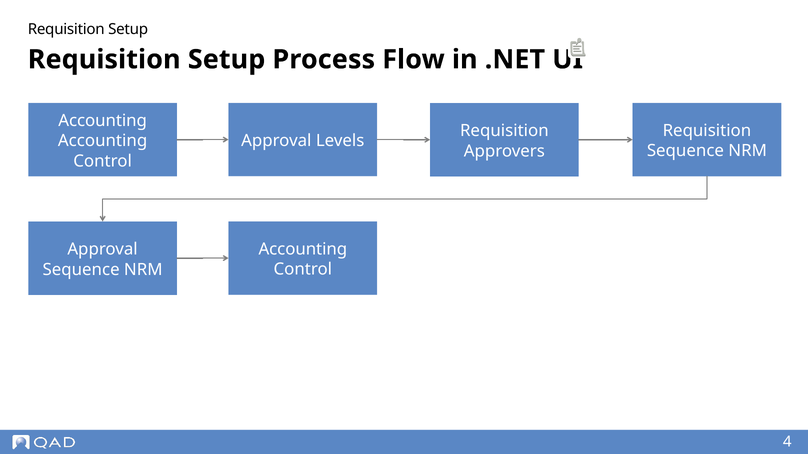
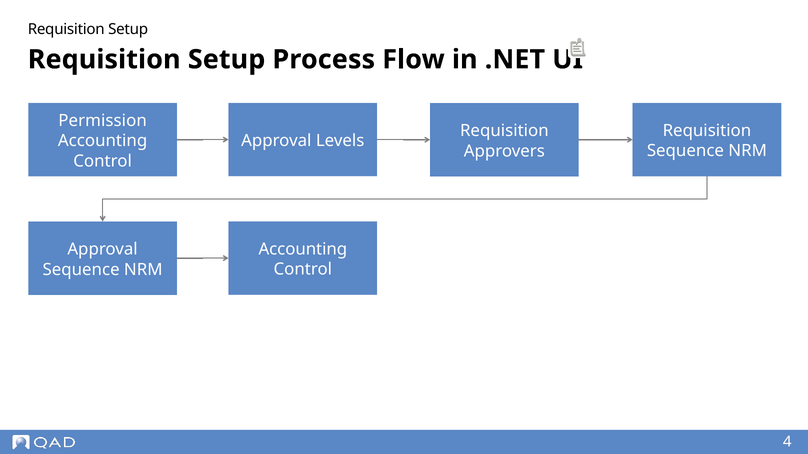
Accounting: Accounting -> Permission (103, 121)
